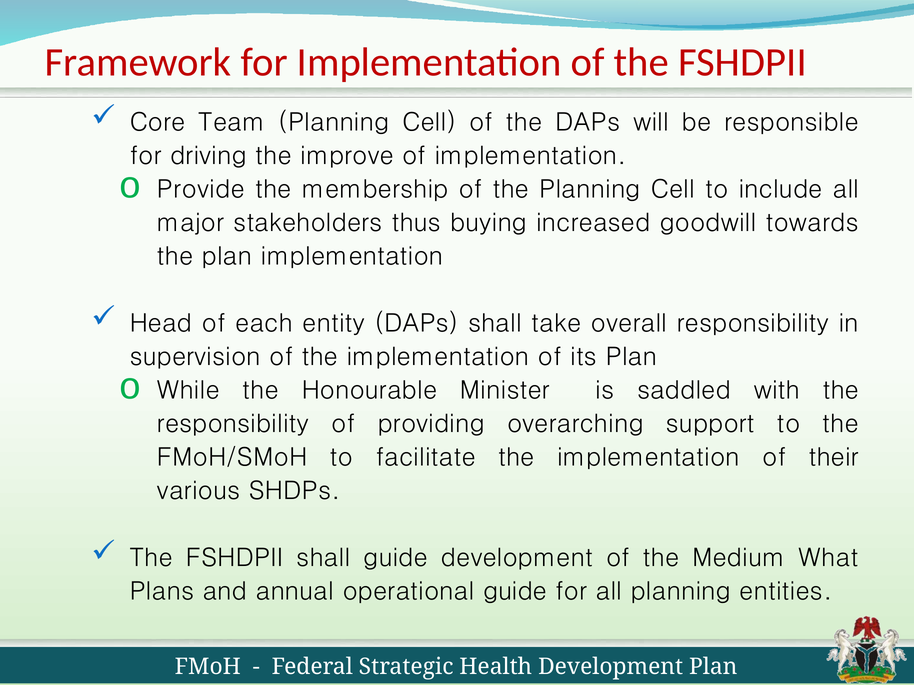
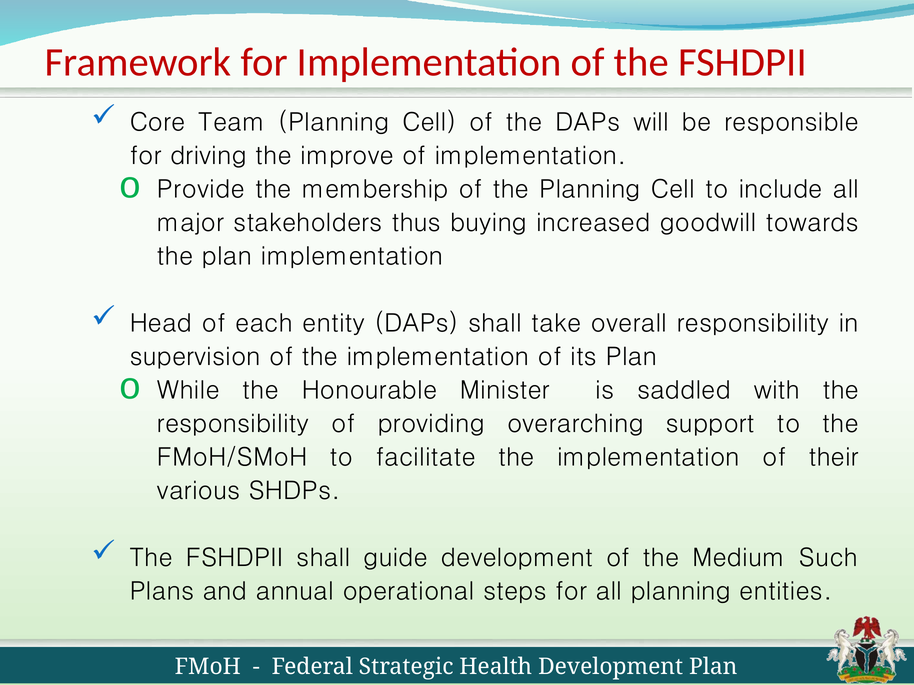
What: What -> Such (828, 558)
operational guide: guide -> steps (515, 592)
